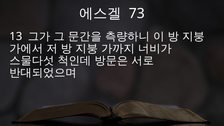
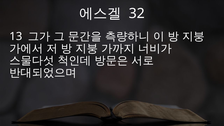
73: 73 -> 32 (137, 13)
